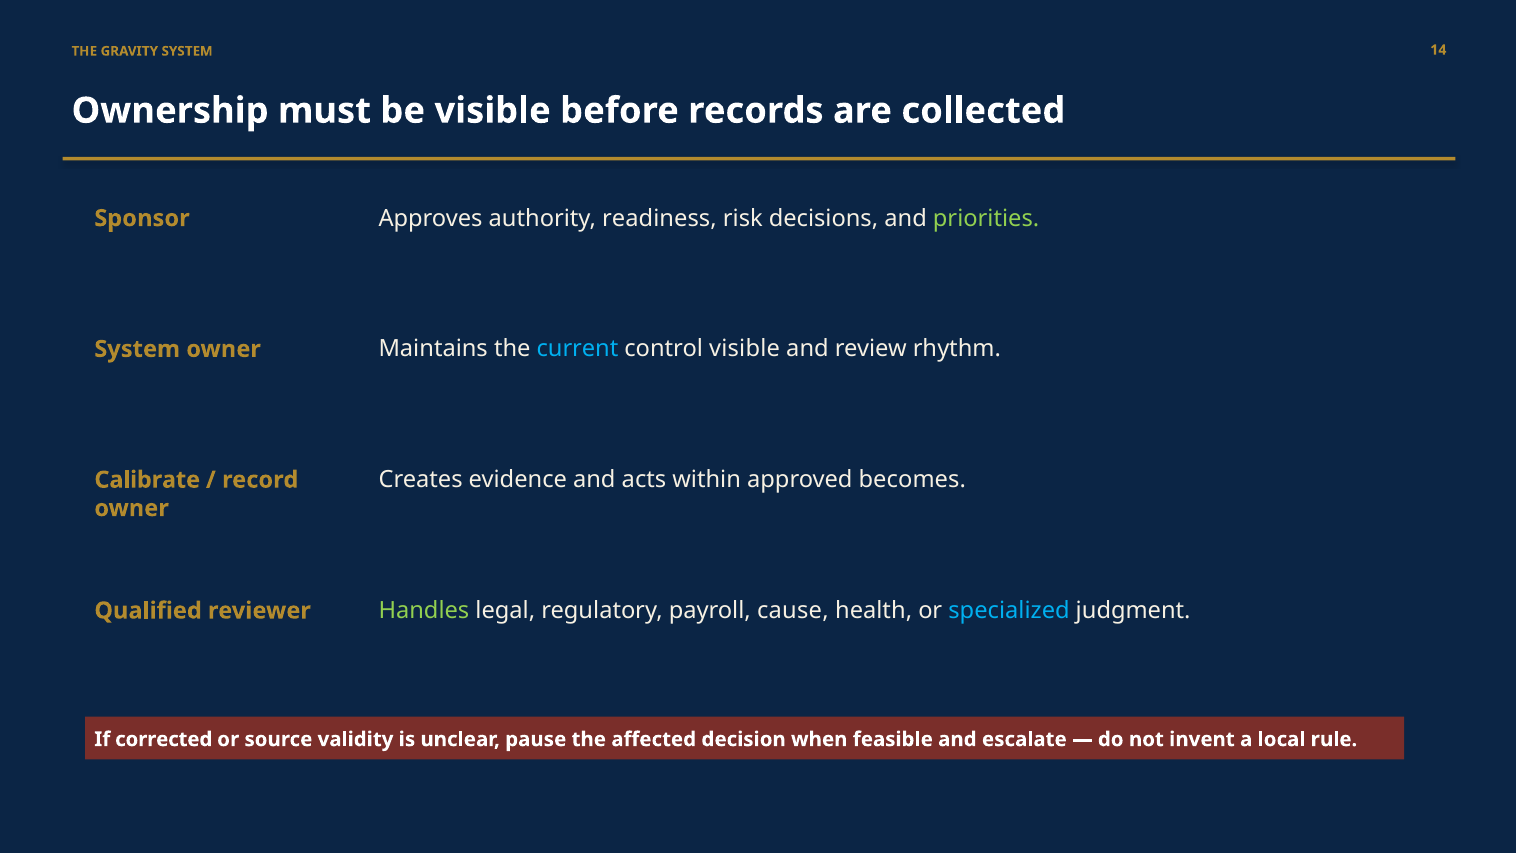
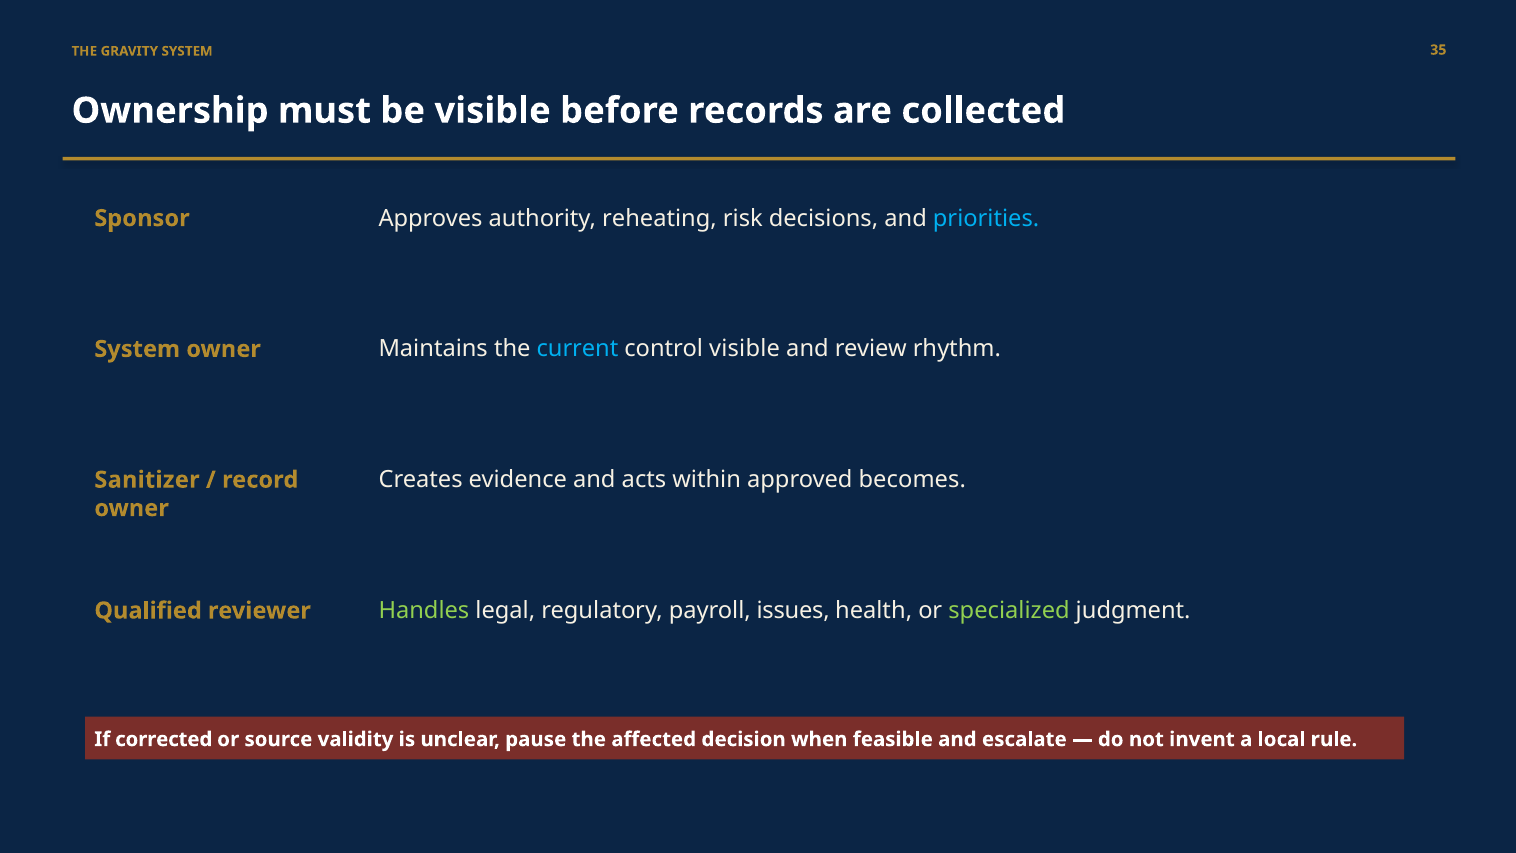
14: 14 -> 35 (1438, 50)
readiness: readiness -> reheating (659, 218)
priorities colour: light green -> light blue (986, 218)
Calibrate: Calibrate -> Sanitizer (147, 480)
cause: cause -> issues (793, 611)
specialized colour: light blue -> light green (1009, 611)
